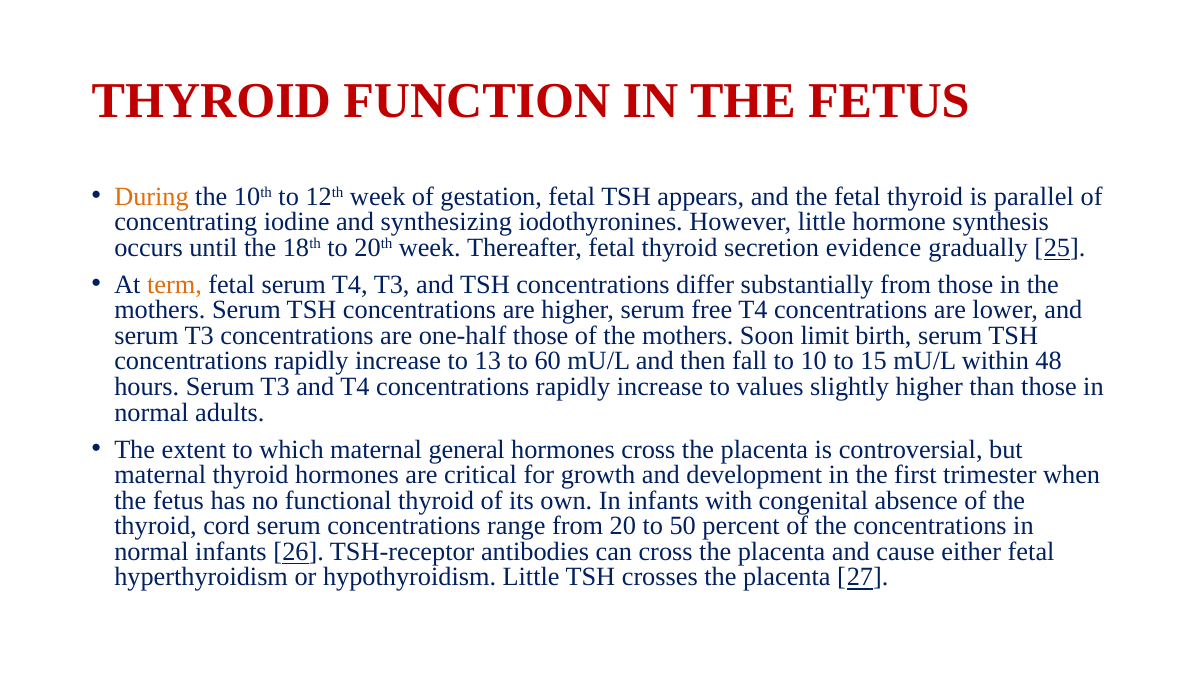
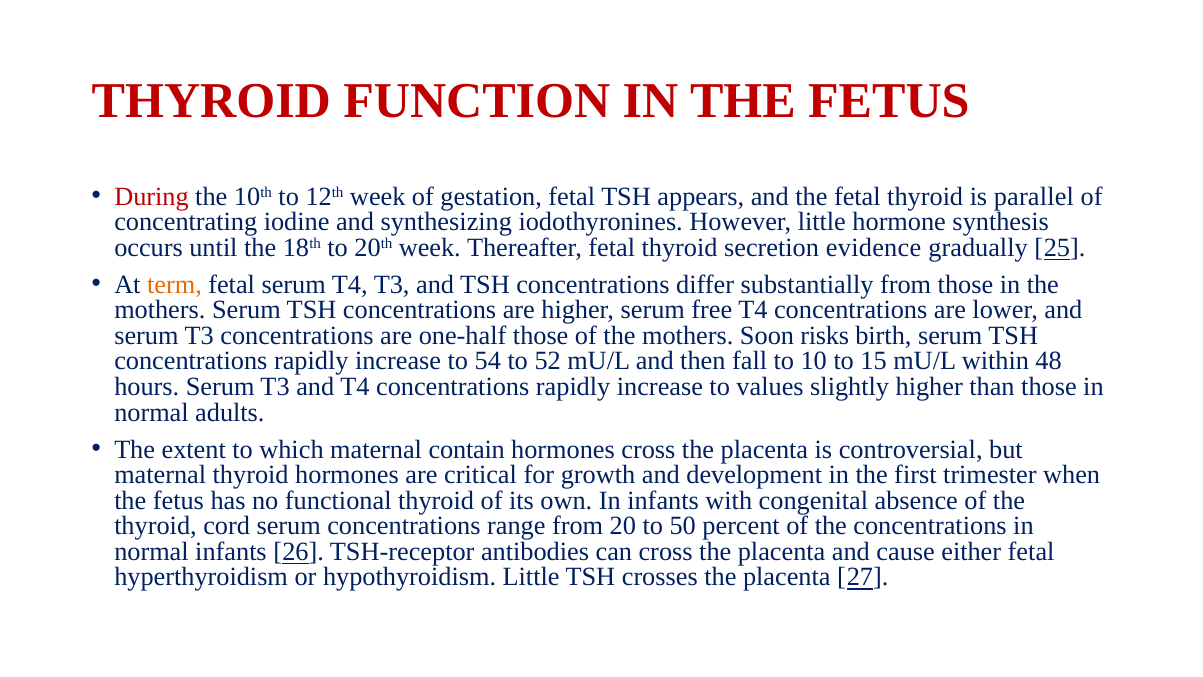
During colour: orange -> red (152, 196)
limit: limit -> risks (825, 336)
13: 13 -> 54 (488, 361)
60: 60 -> 52 (548, 361)
general: general -> contain (467, 449)
